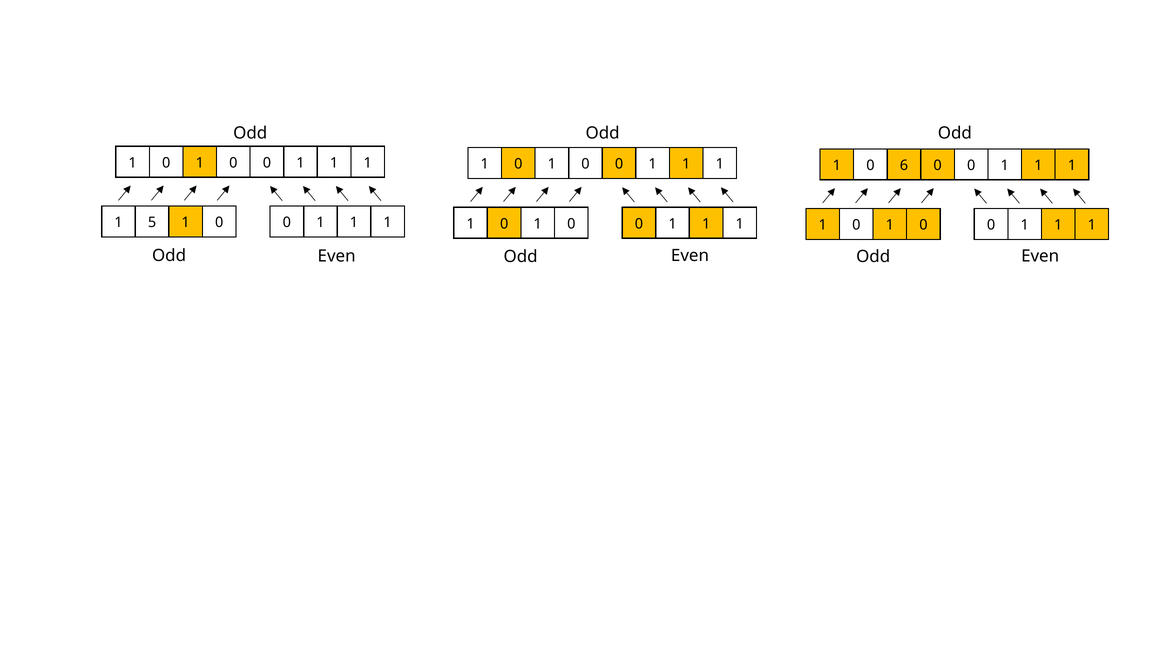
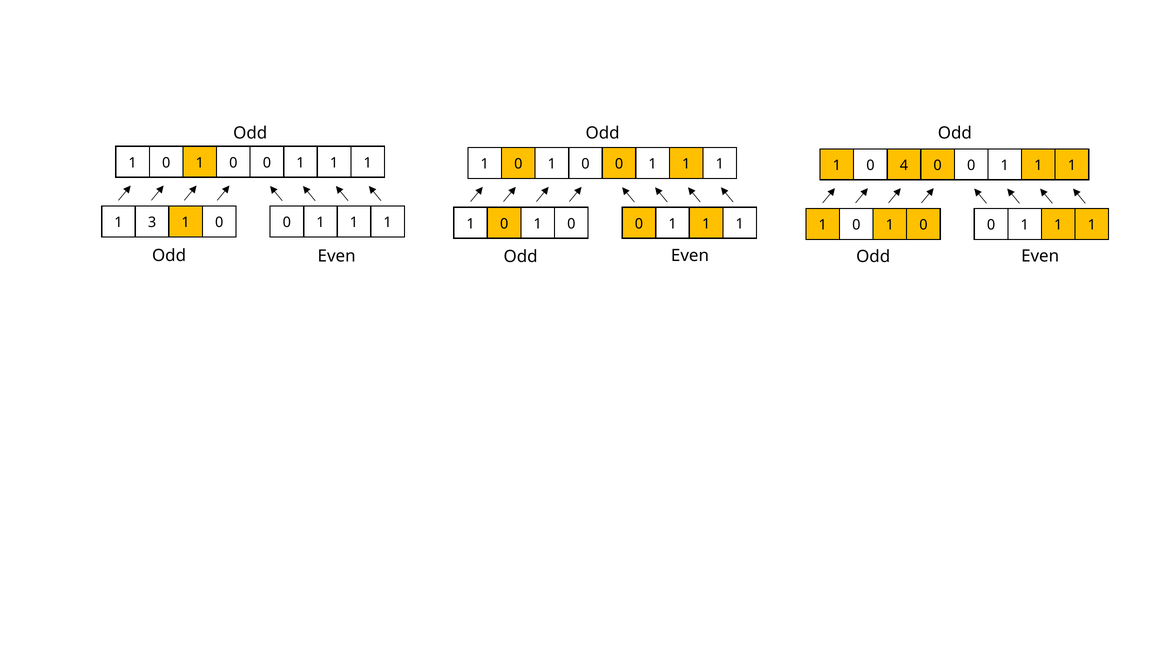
6: 6 -> 4 (904, 165)
5: 5 -> 3 (152, 223)
